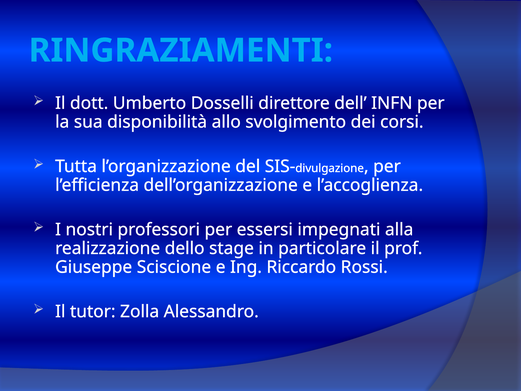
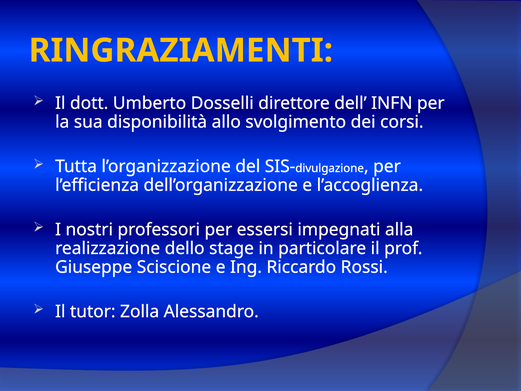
RINGRAZIAMENTI colour: light blue -> yellow (181, 51)
